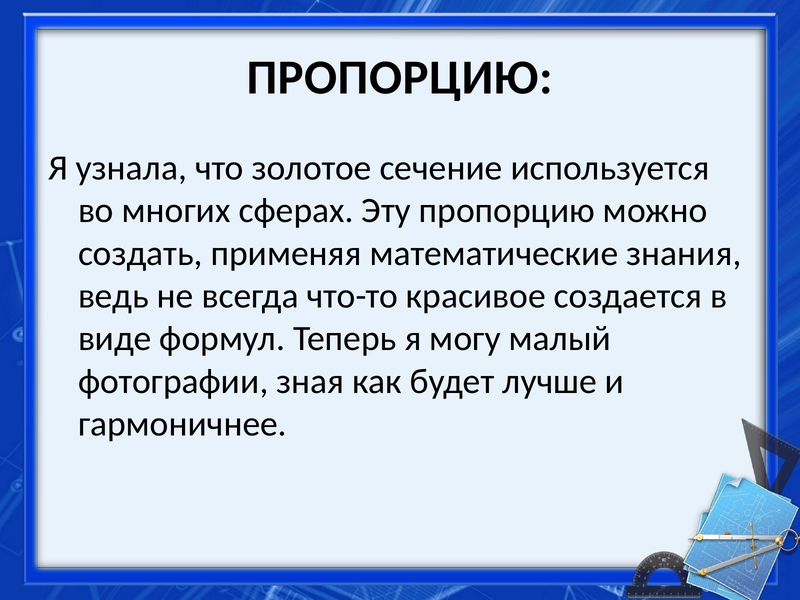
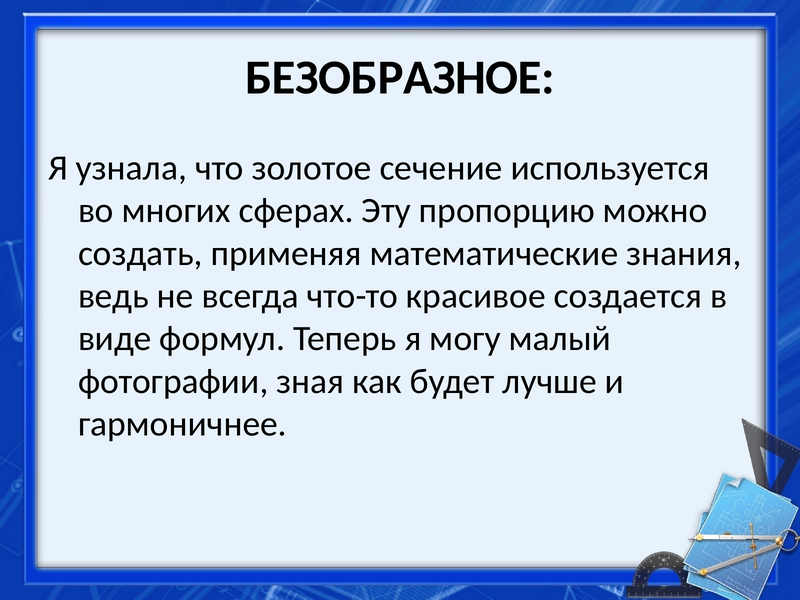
ПРОПОРЦИЮ: ПРОПОРЦИЮ -> БЕЗОБРАЗНОЕ (400, 77)
